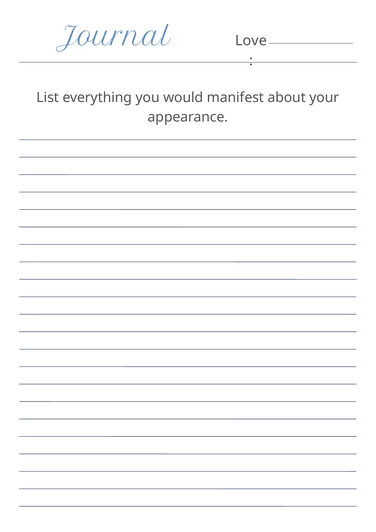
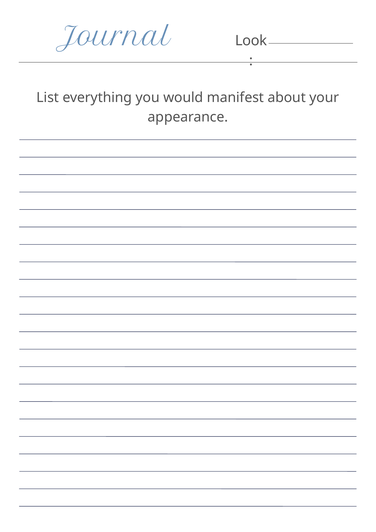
Love: Love -> Look (251, 41)
